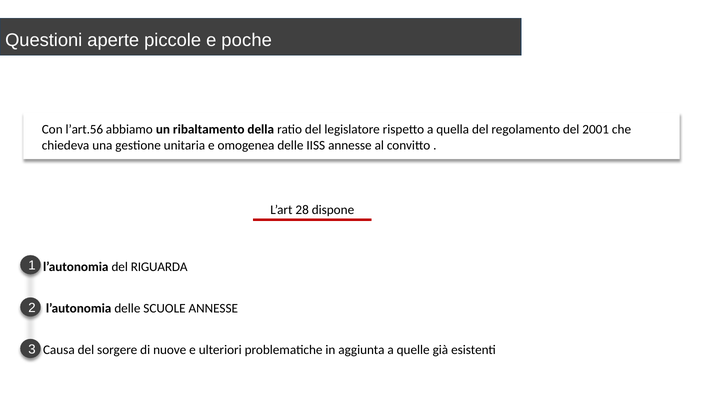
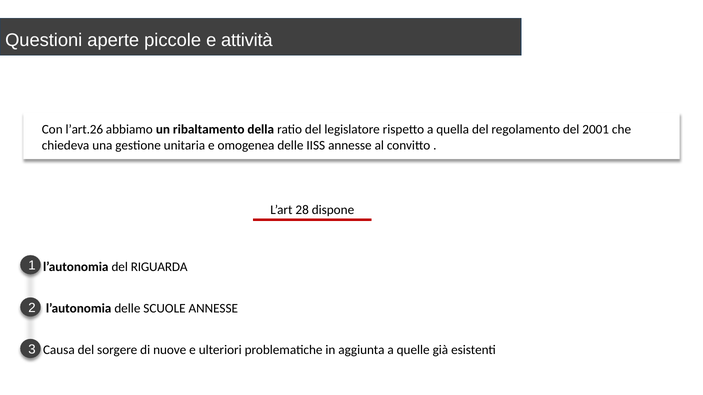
poche: poche -> attività (247, 40)
l’art.56: l’art.56 -> l’art.26 (84, 130)
